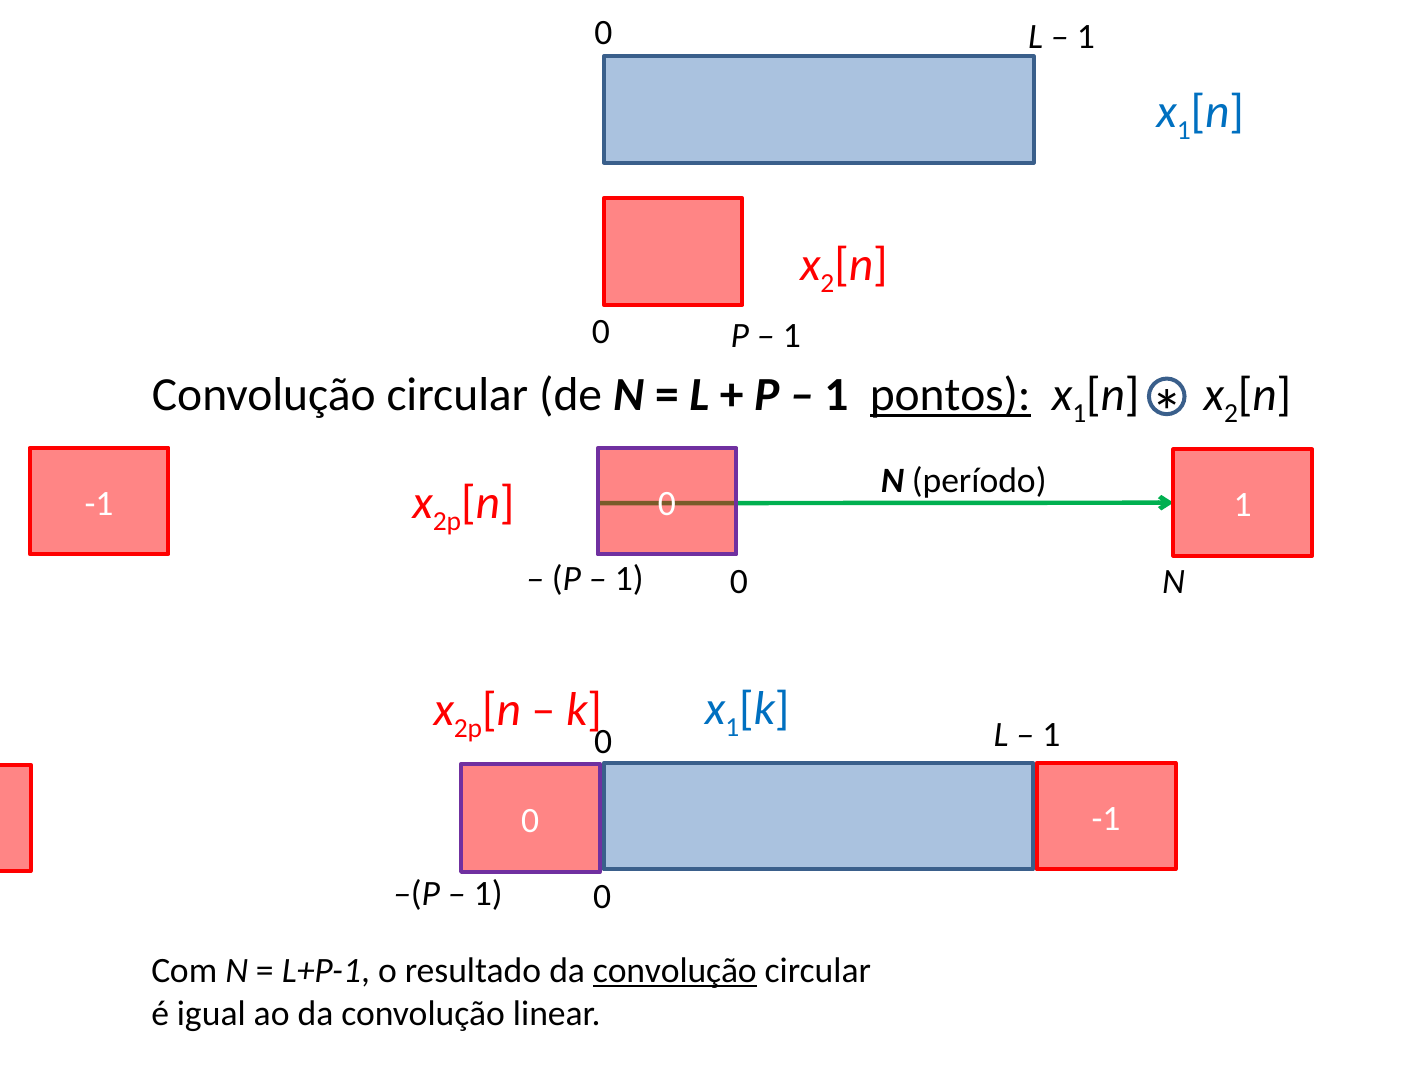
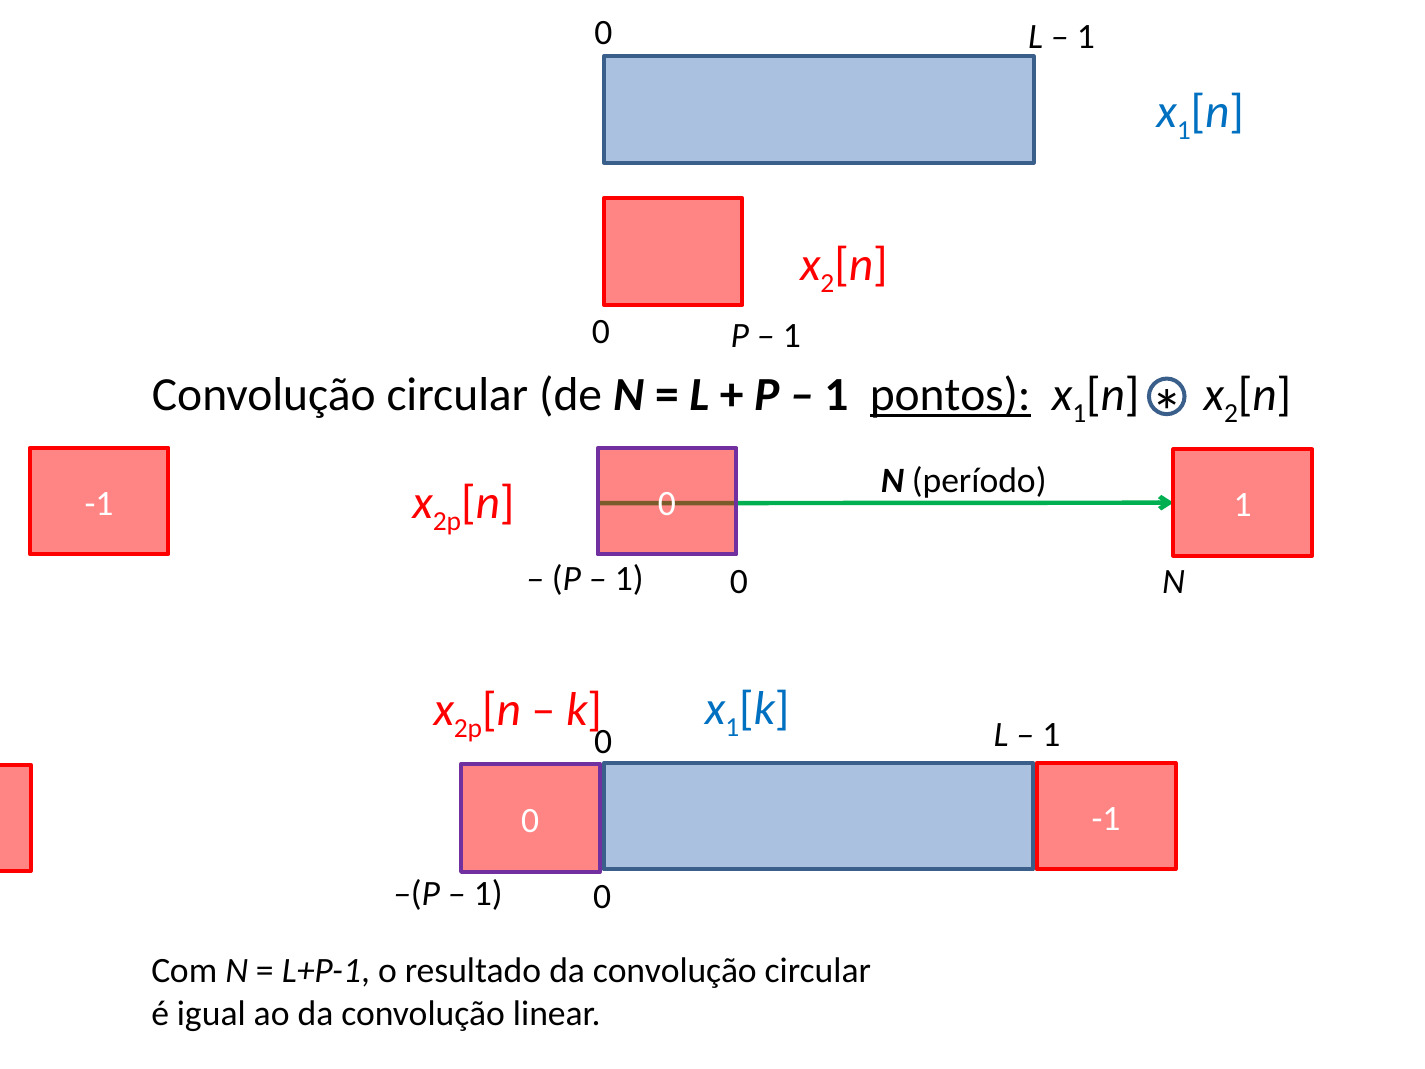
convolução underline: present -> none (675, 971)
